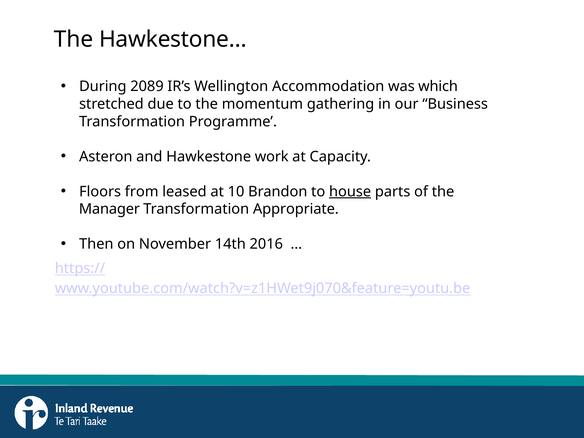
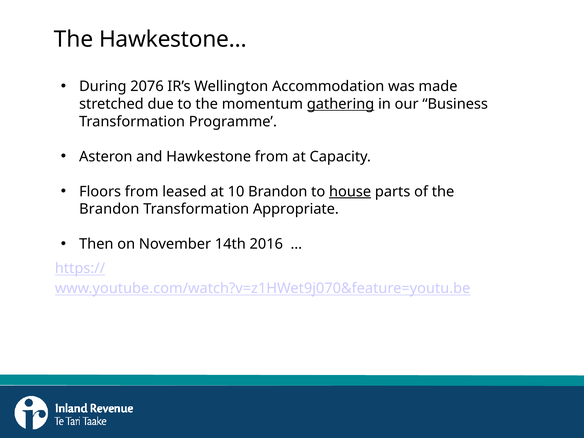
2089: 2089 -> 2076 (147, 86)
which: which -> made (438, 86)
gathering underline: none -> present (341, 104)
Hawkestone work: work -> from (272, 157)
Manager: Manager -> Brandon (109, 209)
